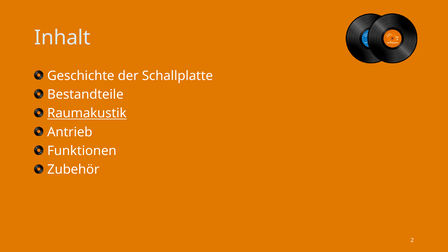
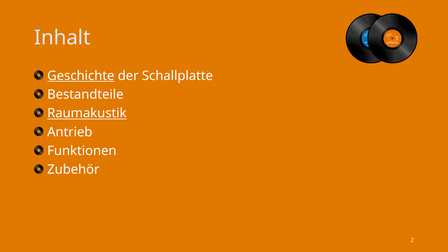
Geschichte underline: none -> present (81, 76)
